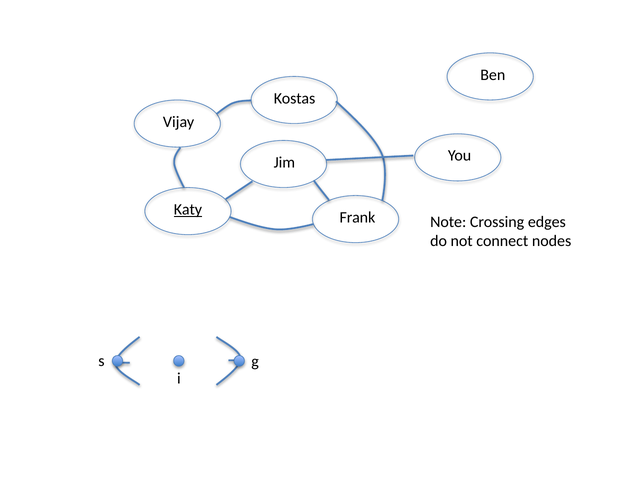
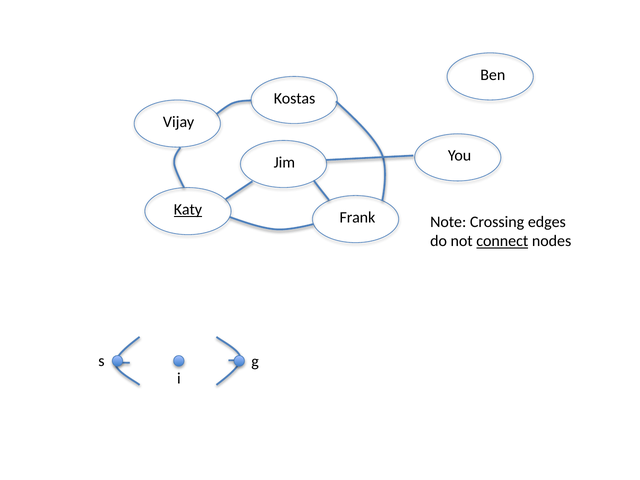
connect underline: none -> present (502, 241)
